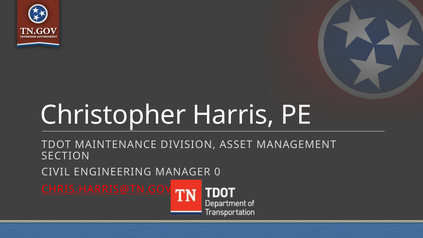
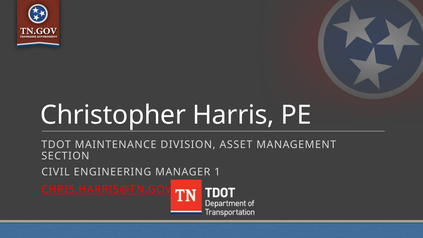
0: 0 -> 1 (217, 172)
